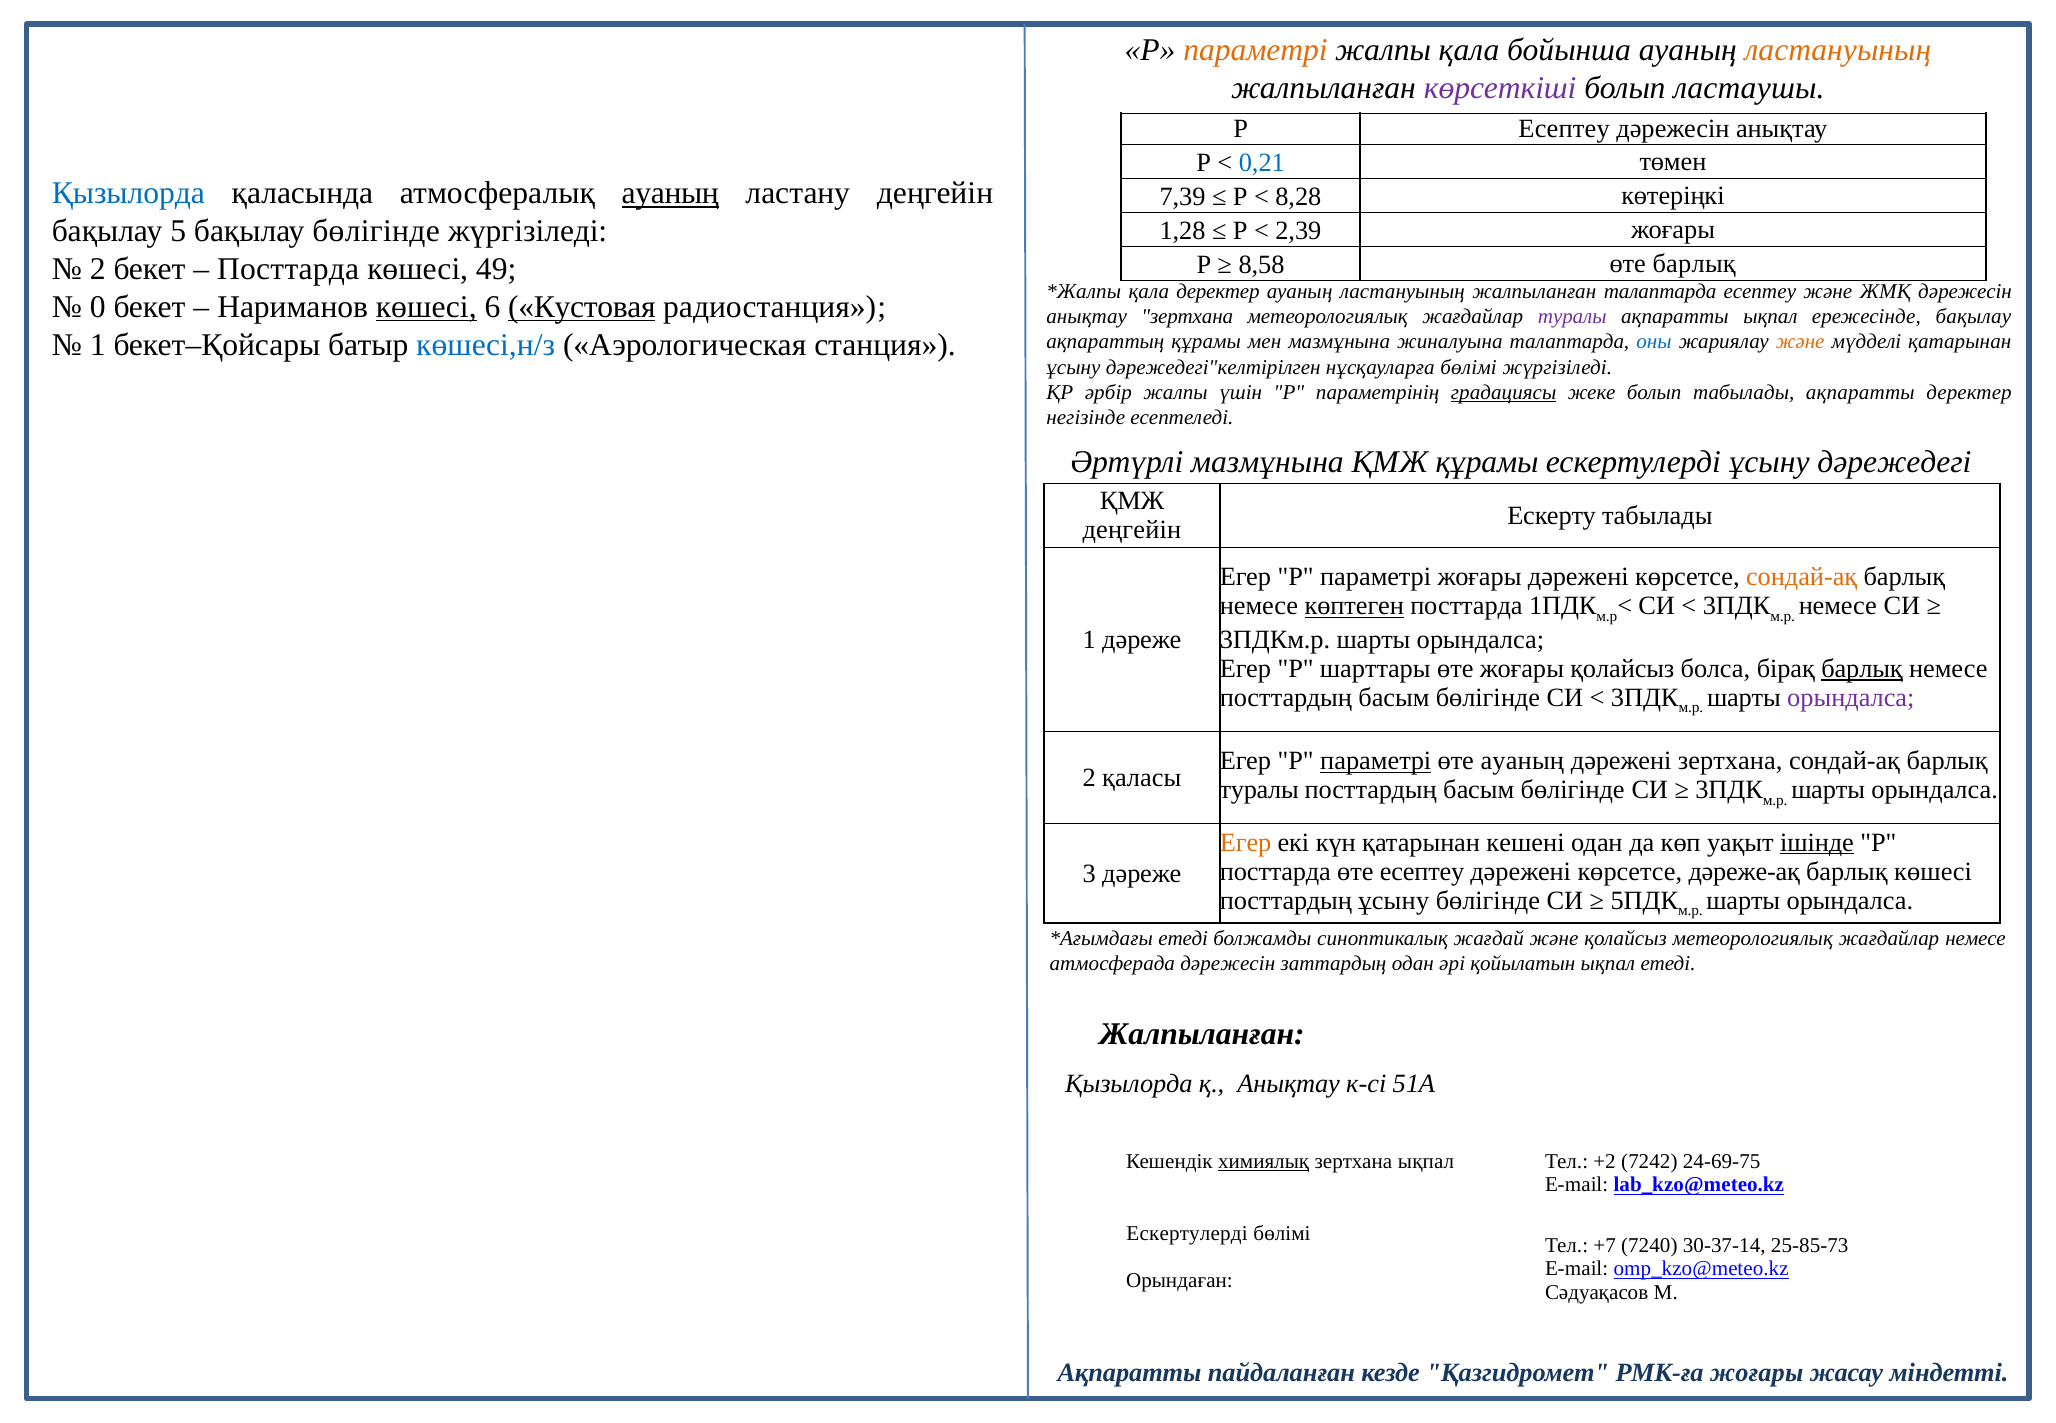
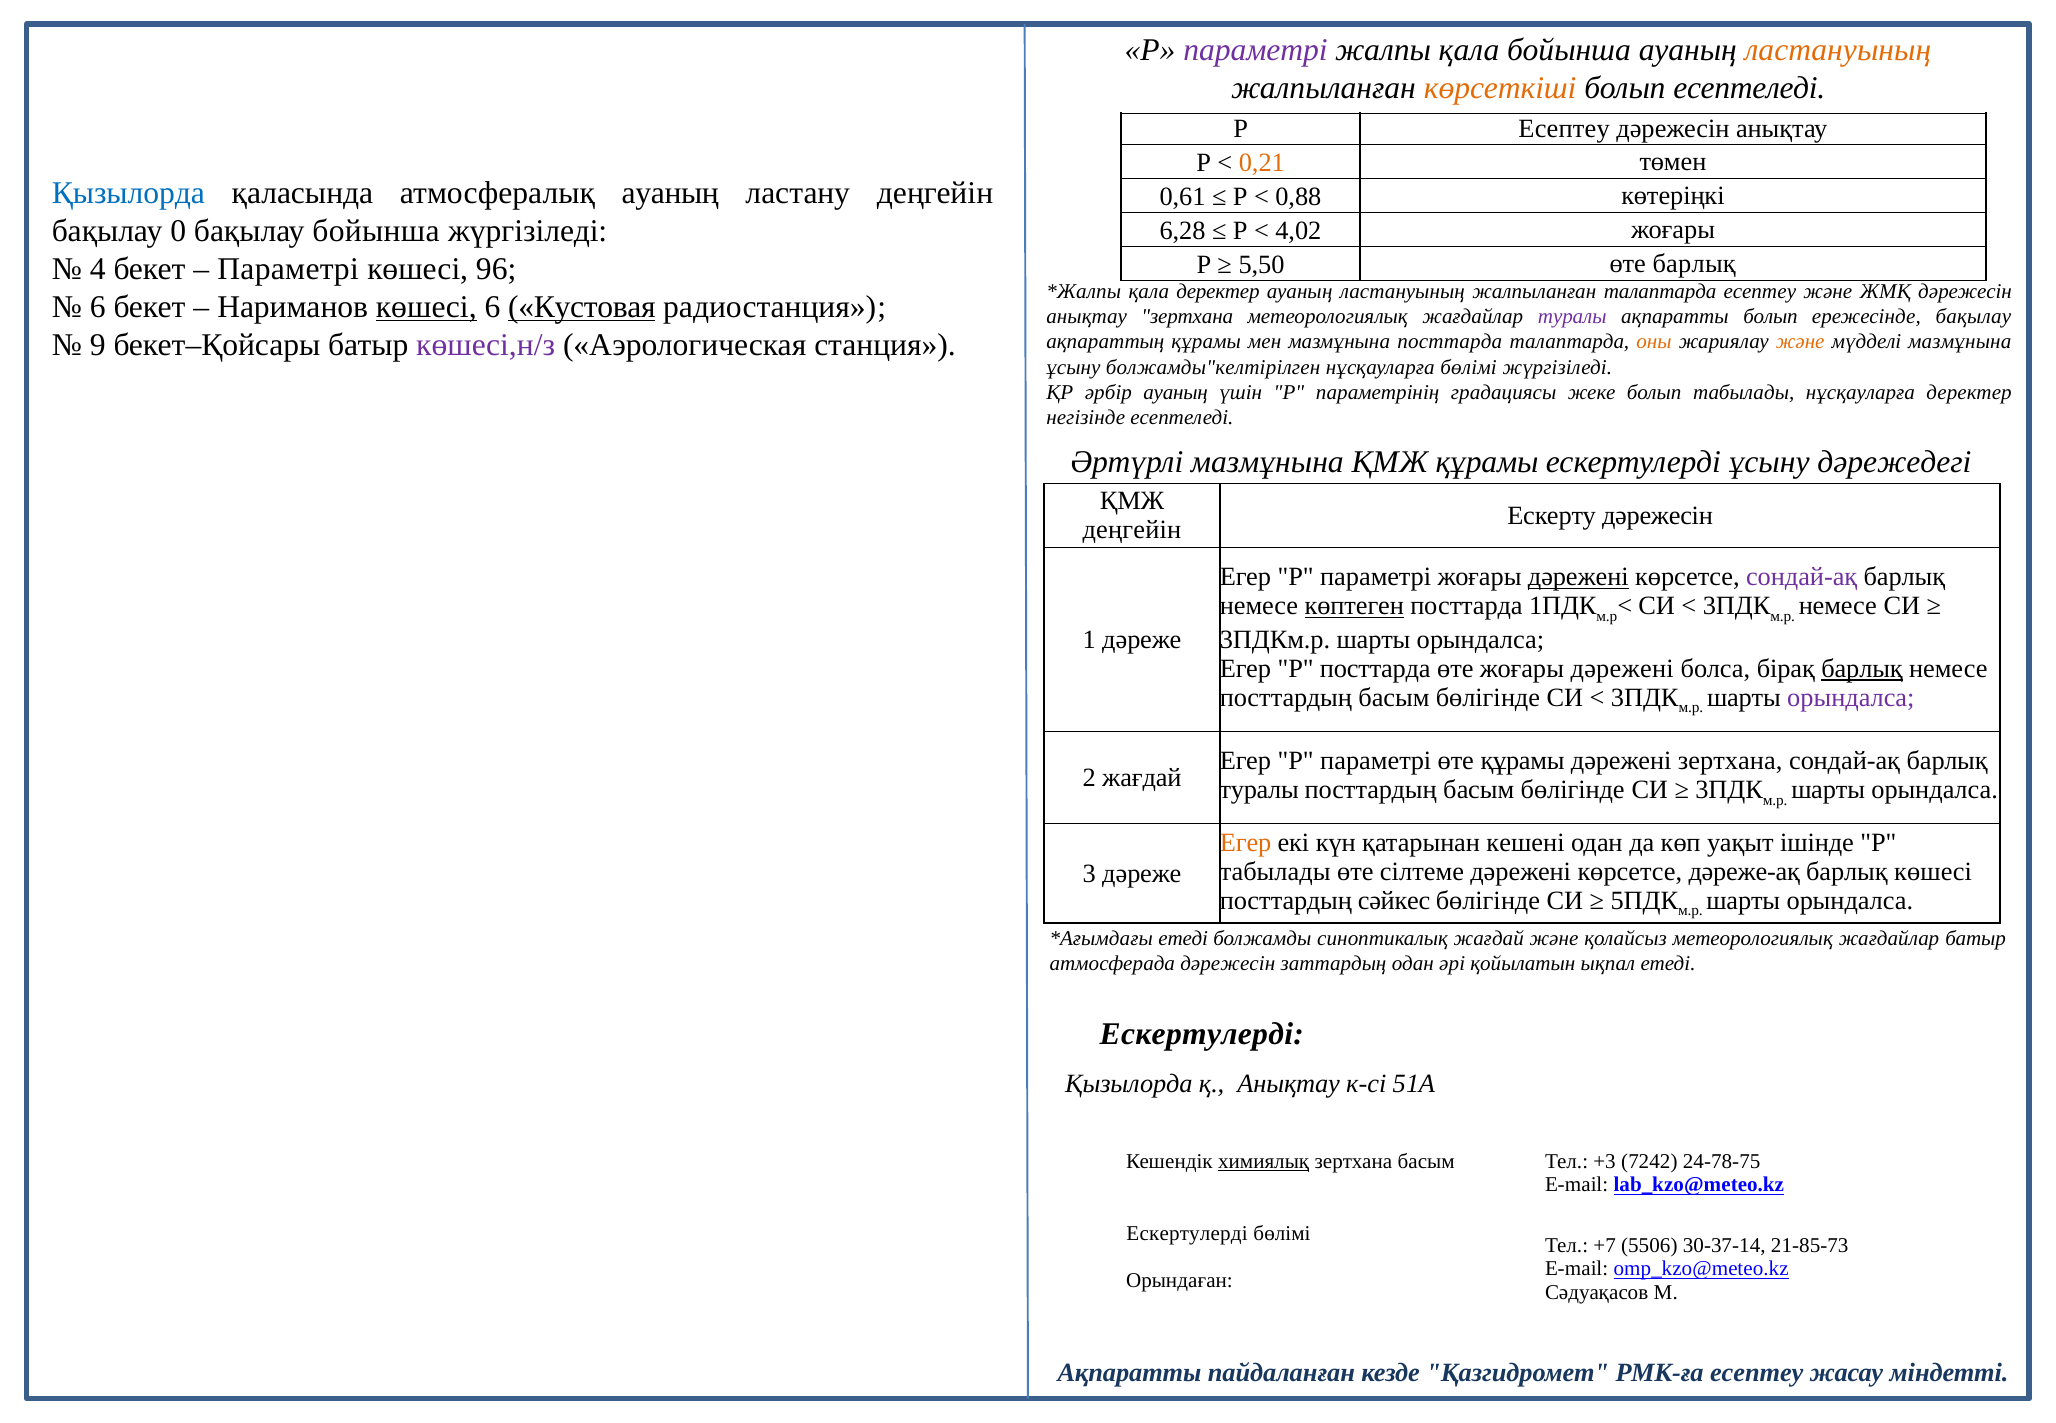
параметрі colour: orange -> purple (1255, 50)
көрсеткіші colour: purple -> orange (1500, 88)
болып ластаушы: ластаушы -> есептеледі (1749, 88)
0,21 colour: blue -> orange (1262, 163)
ауаның underline: present -> none (670, 193)
7,39: 7,39 -> 0,61 (1183, 197)
8,28: 8,28 -> 0,88 (1298, 197)
5: 5 -> 0 (178, 231)
бақылау бөлігінде: бөлігінде -> бойынша (376, 231)
1,28: 1,28 -> 6,28 (1183, 231)
2,39: 2,39 -> 4,02 (1298, 231)
8,58: 8,58 -> 5,50 (1262, 265)
2: 2 -> 4 (98, 269)
Посттарда: Посттарда -> Параметрі (288, 269)
49: 49 -> 96 (496, 269)
0: 0 -> 6 (98, 307)
ақпаратты ықпал: ықпал -> болып (1771, 317)
1: 1 -> 9 (98, 345)
көшесі,н/з colour: blue -> purple (486, 345)
мазмұнына жиналуына: жиналуына -> посттарда (1450, 342)
оны colour: blue -> orange (1654, 342)
мүдделі қатарынан: қатарынан -> мазмұнына (1960, 342)
дәрежедегі"келтірілген: дәрежедегі"келтірілген -> болжамды"келтірілген (1213, 367)
әрбір жалпы: жалпы -> ауаның (1176, 392)
градациясы underline: present -> none (1504, 392)
табылады ақпаратты: ақпаратты -> нұсқауларға (1860, 392)
Ескерту табылады: табылады -> дәрежесін (1657, 516)
дәрежені underline: none -> present (1578, 577)
сондай-ақ colour: orange -> purple (1802, 577)
P шарттары: шарттары -> посттарда (1375, 669)
өте жоғары қолайсыз: қолайсыз -> дәрежені (1622, 669)
параметрі underline: present -> none (1376, 761)
өте ауаның: ауаның -> құрамы (1523, 761)
2 қаласы: қаласы -> жағдай (1142, 778)
ішінде underline: present -> none (1817, 843)
посттарда: посттарда -> табылады (1275, 872)
өте есептеу: есептеу -> сілтеме (1422, 872)
посттардың ұсыну: ұсыну -> сәйкес (1394, 901)
жағдайлар немесе: немесе -> батыр (1976, 939)
Жалпыланған: Жалпыланған -> Ескертулерді (1202, 1034)
зертхана ықпал: ықпал -> басым (1426, 1162)
+2: +2 -> +3 (1605, 1162)
24-69-75: 24-69-75 -> 24-78-75 (1722, 1162)
7240: 7240 -> 5506 (1649, 1246)
25-85-73: 25-85-73 -> 21-85-73 (1810, 1246)
РМК-ға жоғары: жоғары -> есептеу (1757, 1373)
